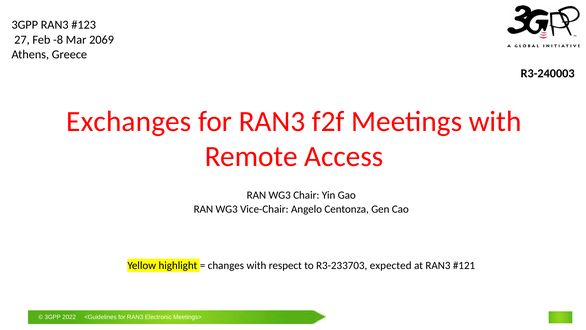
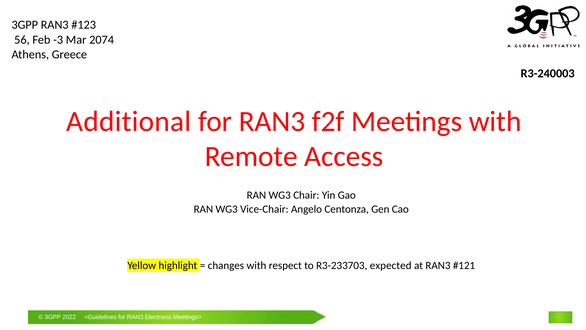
27: 27 -> 56 (22, 40)
-8: -8 -> -3 (58, 40)
2069: 2069 -> 2074 (102, 40)
Exchanges: Exchanges -> Additional (129, 121)
